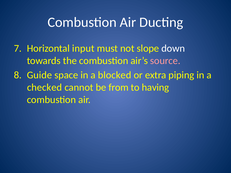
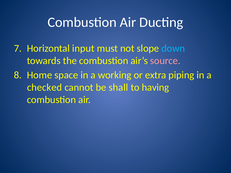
down colour: white -> light blue (173, 48)
Guide: Guide -> Home (39, 75)
blocked: blocked -> working (115, 75)
from: from -> shall (118, 87)
